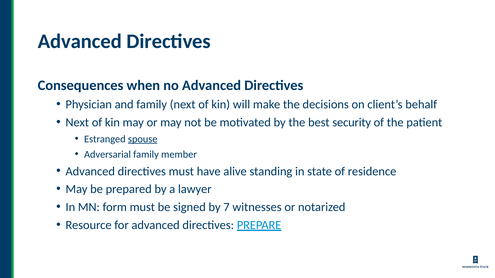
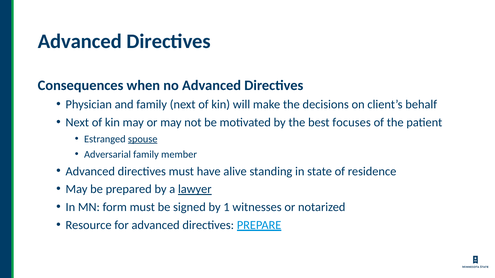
security: security -> focuses (352, 123)
lawyer underline: none -> present (195, 189)
7: 7 -> 1 (227, 207)
